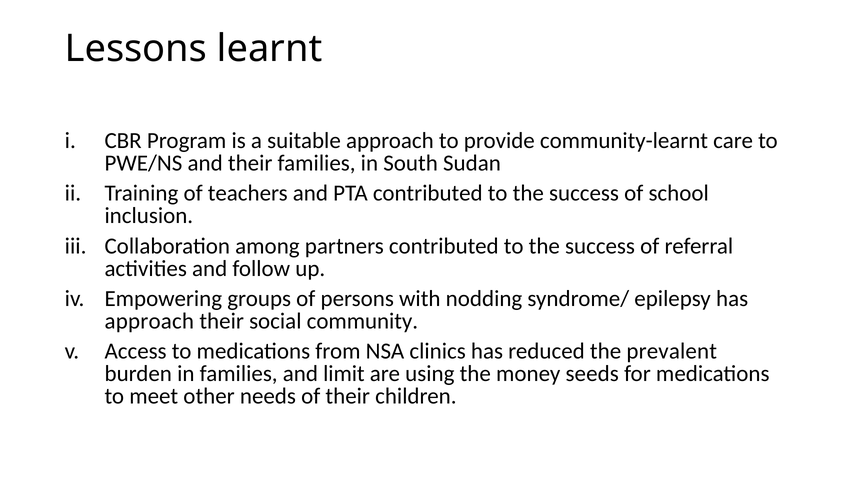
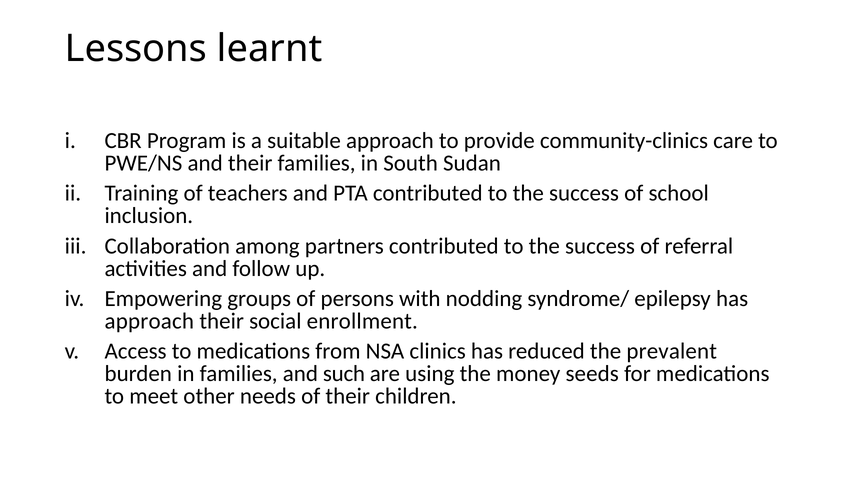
community-learnt: community-learnt -> community-clinics (624, 141)
community: community -> enrollment (362, 321)
limit: limit -> such (344, 373)
